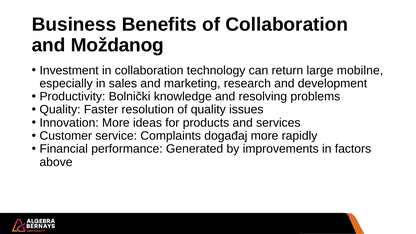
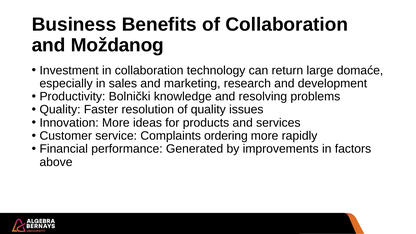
mobilne: mobilne -> domaće (360, 70)
događaj: događaj -> ordering (226, 136)
